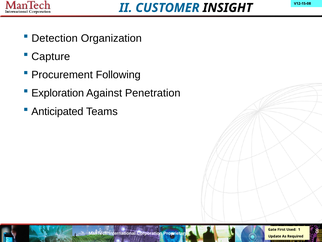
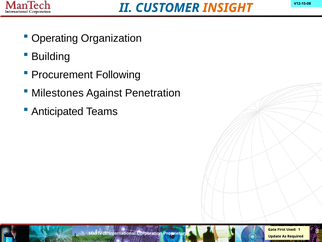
INSIGHT colour: black -> orange (228, 8)
Detection: Detection -> Operating (55, 38)
Capture: Capture -> Building (51, 56)
Exploration: Exploration -> Milestones (58, 93)
